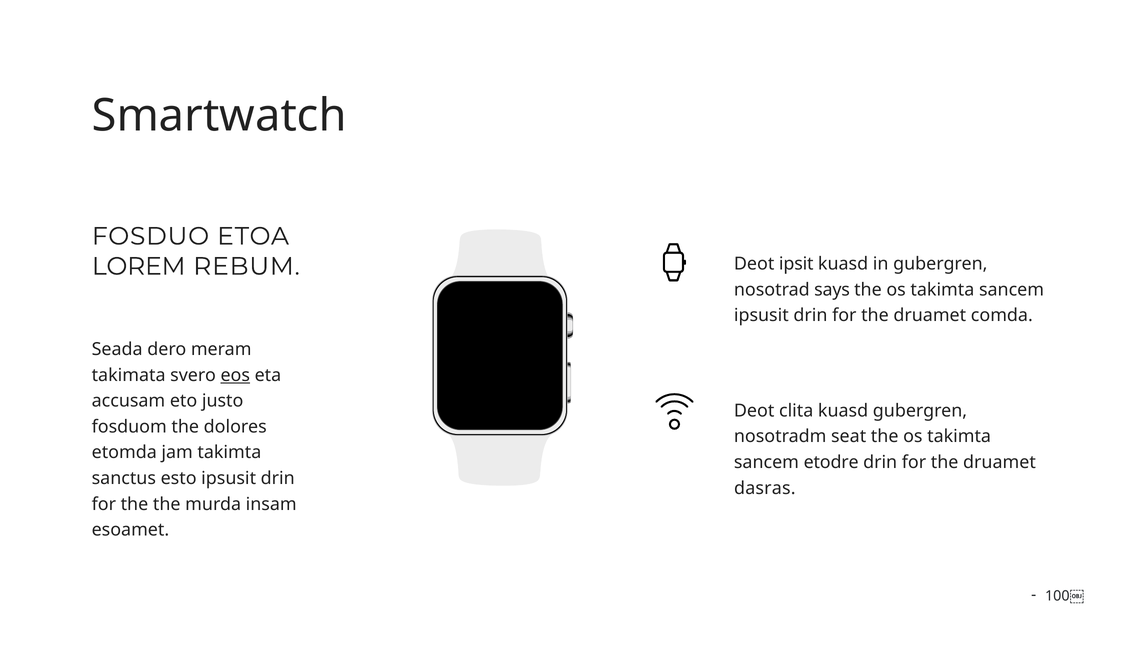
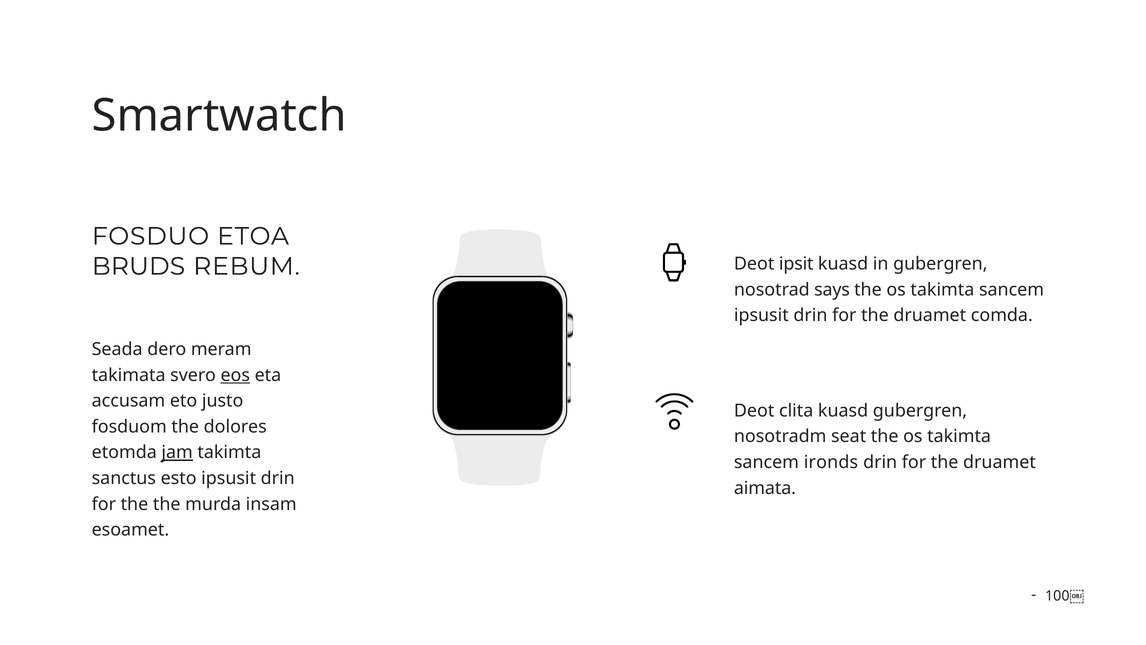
LOREM: LOREM -> BRUDS (139, 266)
jam underline: none -> present (177, 452)
etodre: etodre -> ironds (831, 462)
dasras: dasras -> aimata (765, 488)
